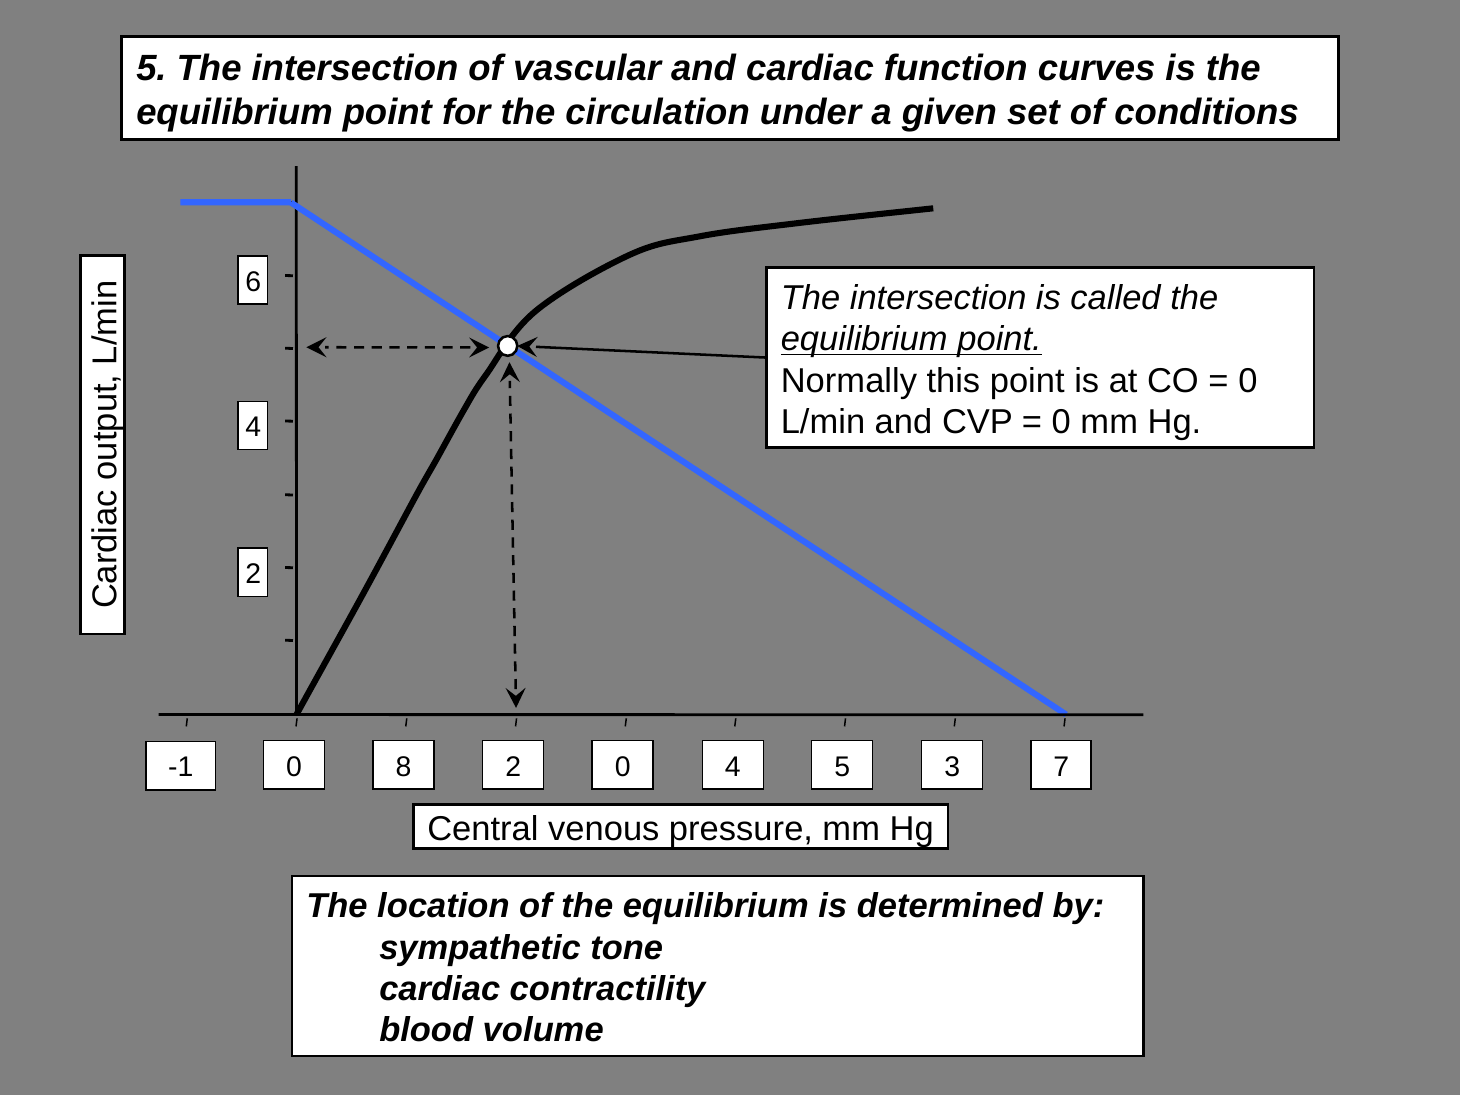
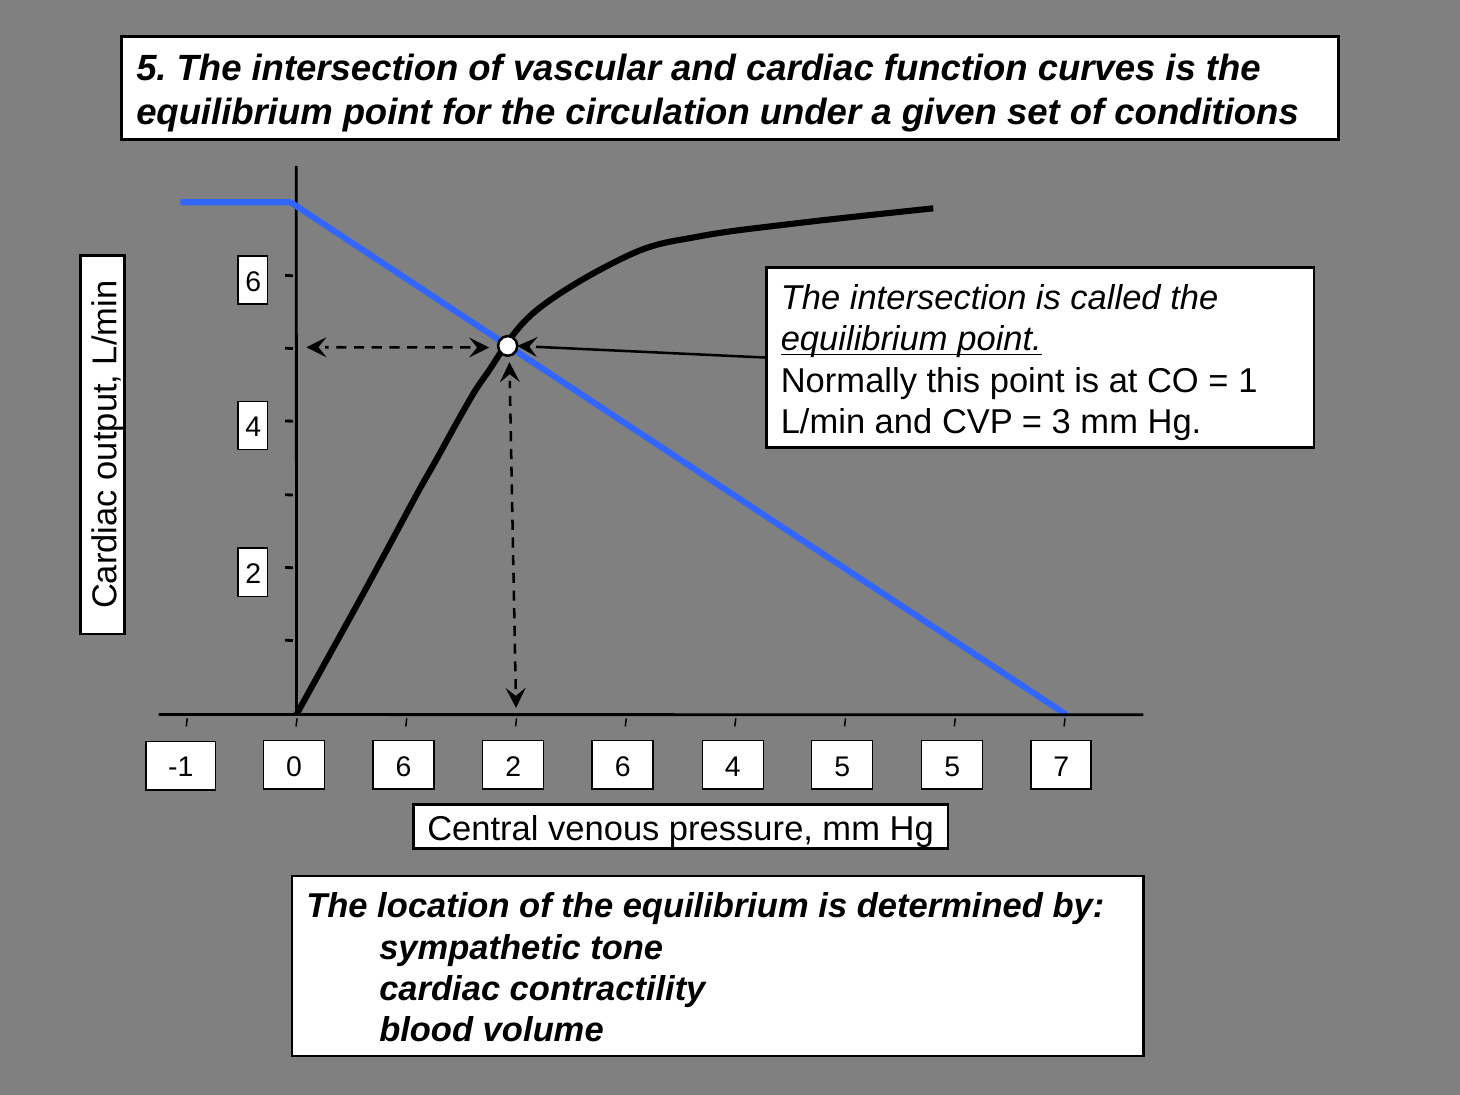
0: 0 -> 1 (1248, 381)
0: 0 -> 3 (1061, 422)
-1 8: 8 -> 6 (403, 767)
2 0: 0 -> 6 (623, 767)
5 3: 3 -> 5 (952, 767)
